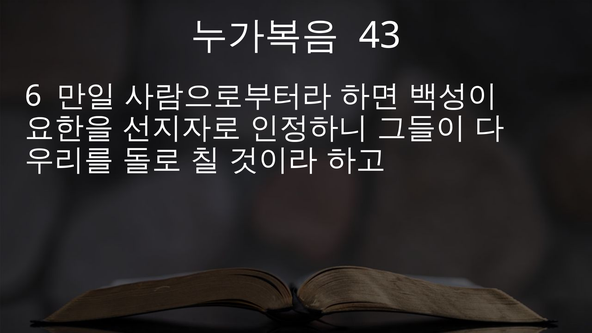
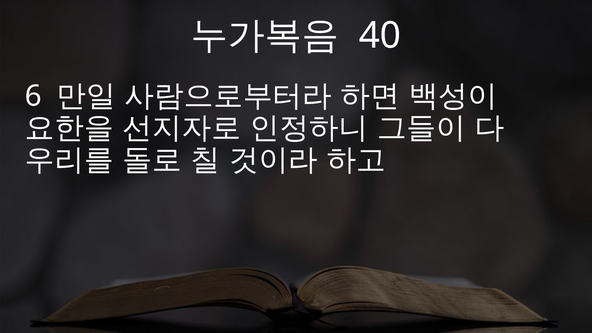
43: 43 -> 40 (380, 36)
